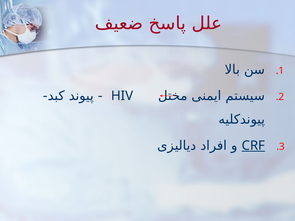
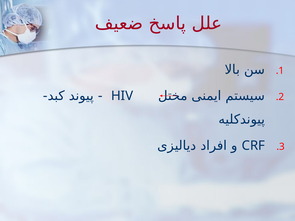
CRF underline: present -> none (253, 146)
